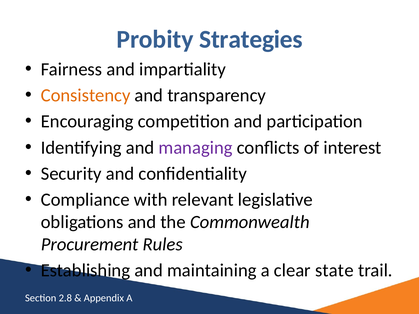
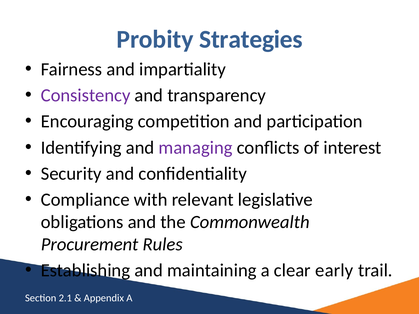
Consistency colour: orange -> purple (86, 95)
state: state -> early (334, 271)
2.8: 2.8 -> 2.1 (65, 298)
